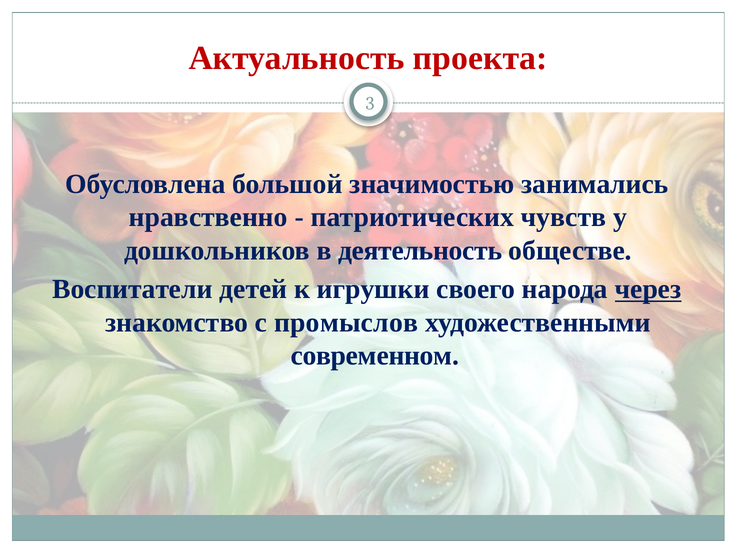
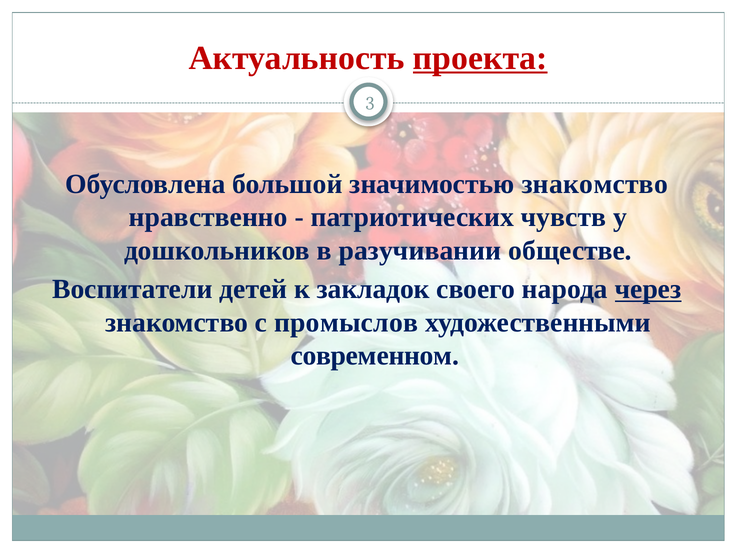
проекта underline: none -> present (480, 58)
значимостью занимались: занимались -> знакомство (595, 184)
деятельность: деятельность -> разучивании (420, 250)
игрушки: игрушки -> закладок (373, 289)
